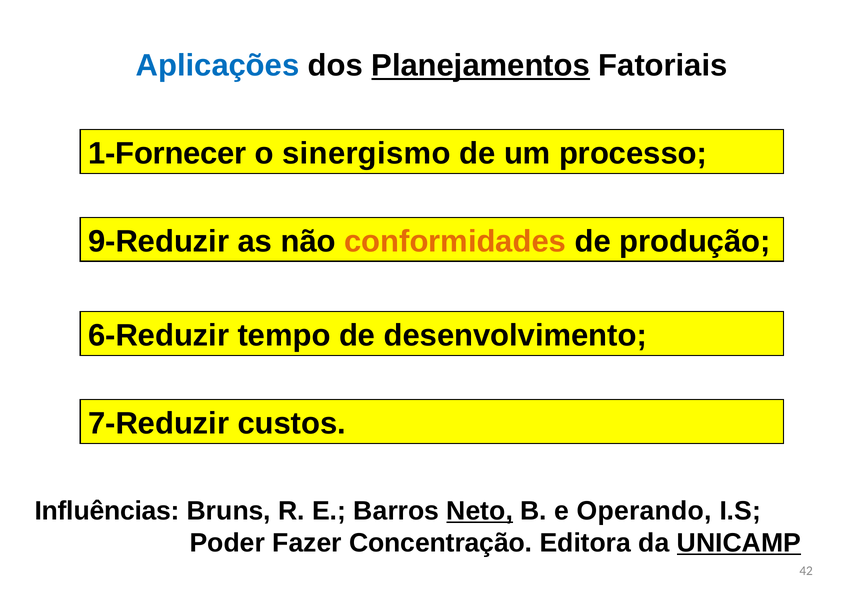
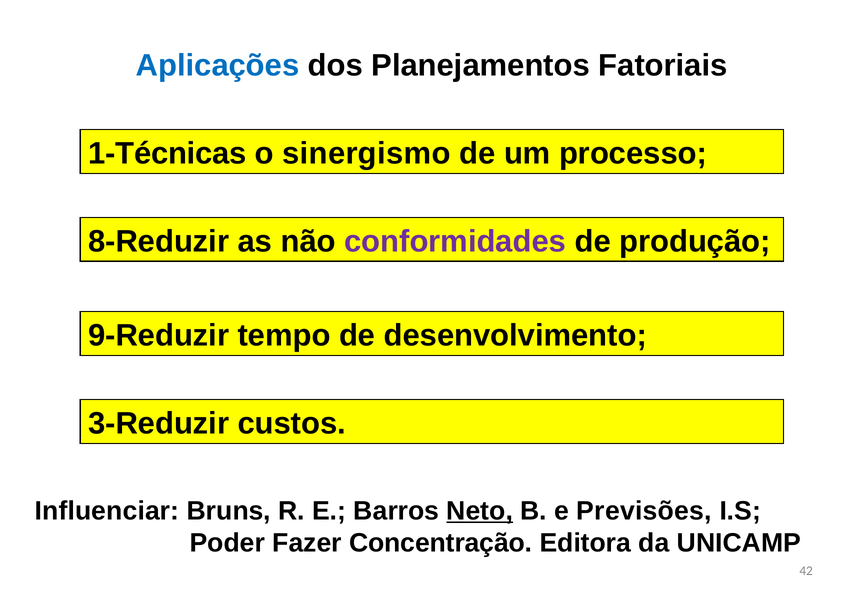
Planejamentos underline: present -> none (481, 66)
1-Fornecer: 1-Fornecer -> 1-Técnicas (167, 154)
9-Reduzir: 9-Reduzir -> 8-Reduzir (159, 242)
conformidades colour: orange -> purple (455, 242)
6-Reduzir: 6-Reduzir -> 9-Reduzir (159, 336)
7-Reduzir: 7-Reduzir -> 3-Reduzir (159, 424)
Influências: Influências -> Influenciar (107, 511)
Operando: Operando -> Previsões (644, 511)
UNICAMP underline: present -> none (739, 543)
